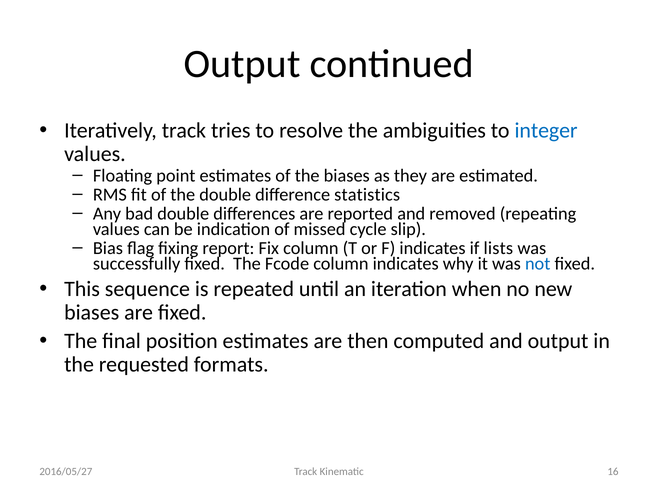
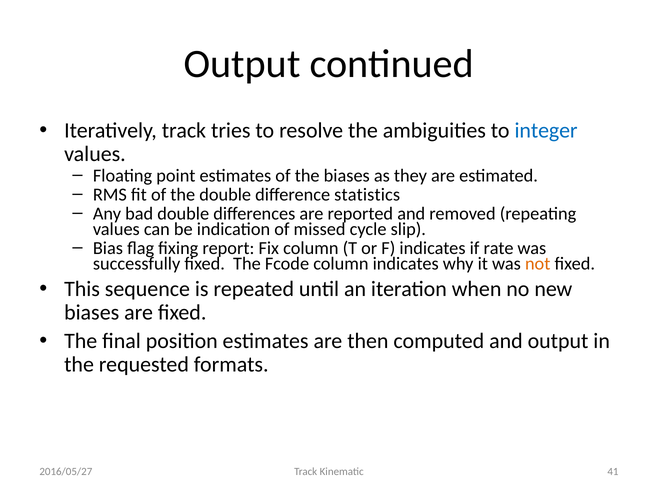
lists: lists -> rate (499, 248)
not colour: blue -> orange (538, 263)
16: 16 -> 41 (613, 471)
